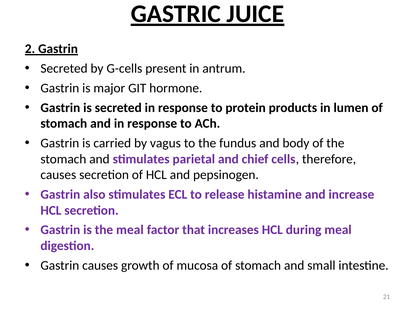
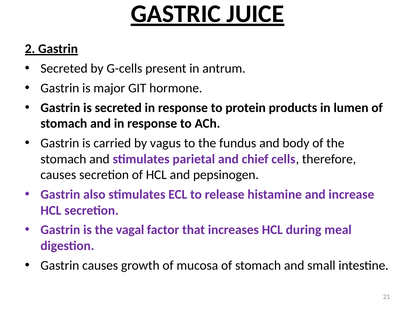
the meal: meal -> vagal (130, 230)
